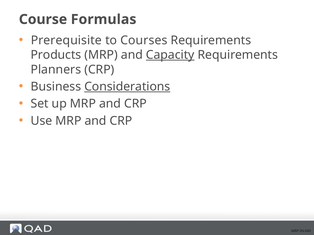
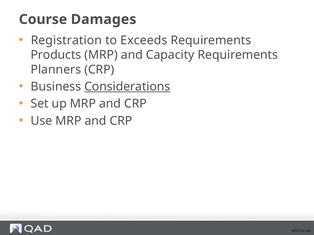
Formulas: Formulas -> Damages (104, 19)
Prerequisite: Prerequisite -> Registration (66, 40)
Courses: Courses -> Exceeds (144, 40)
Capacity underline: present -> none (170, 55)
